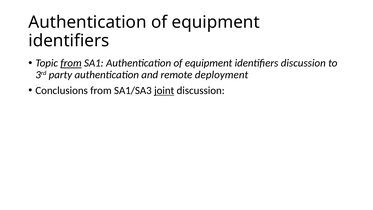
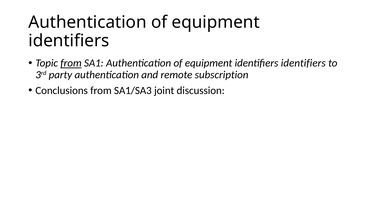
identifiers discussion: discussion -> identifiers (303, 63)
deployment: deployment -> subscription (222, 75)
joint underline: present -> none (164, 90)
